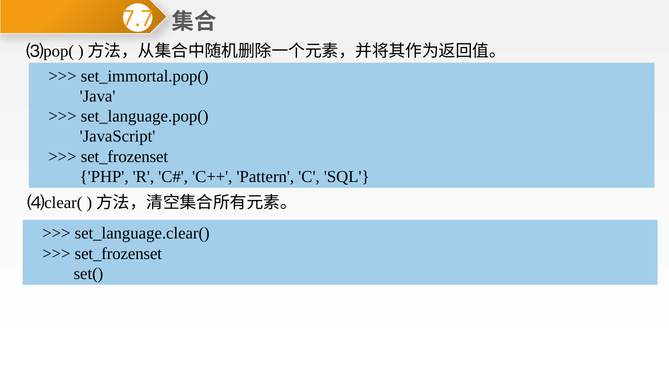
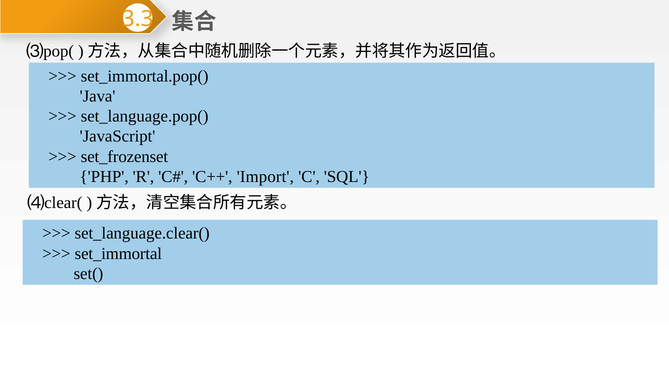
7.7: 7.7 -> 3.3 (138, 19)
Pattern: Pattern -> Import (265, 177)
set_frozenset: set_frozenset -> set_immortal (118, 254)
